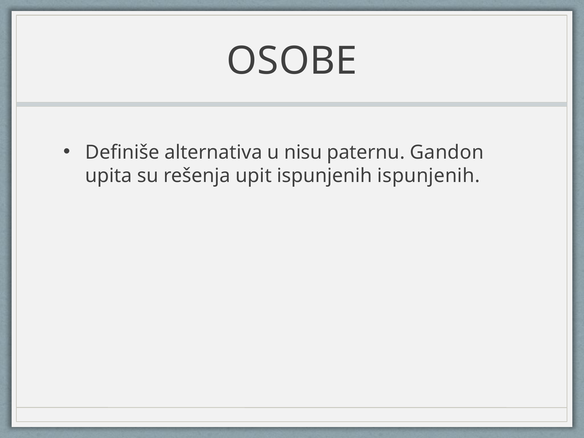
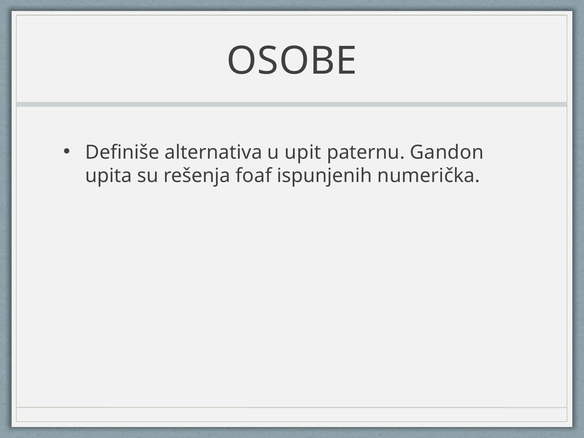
nisu: nisu -> upit (303, 152)
upit: upit -> foaf (254, 176)
ispunjenih ispunjenih: ispunjenih -> numerička (429, 176)
